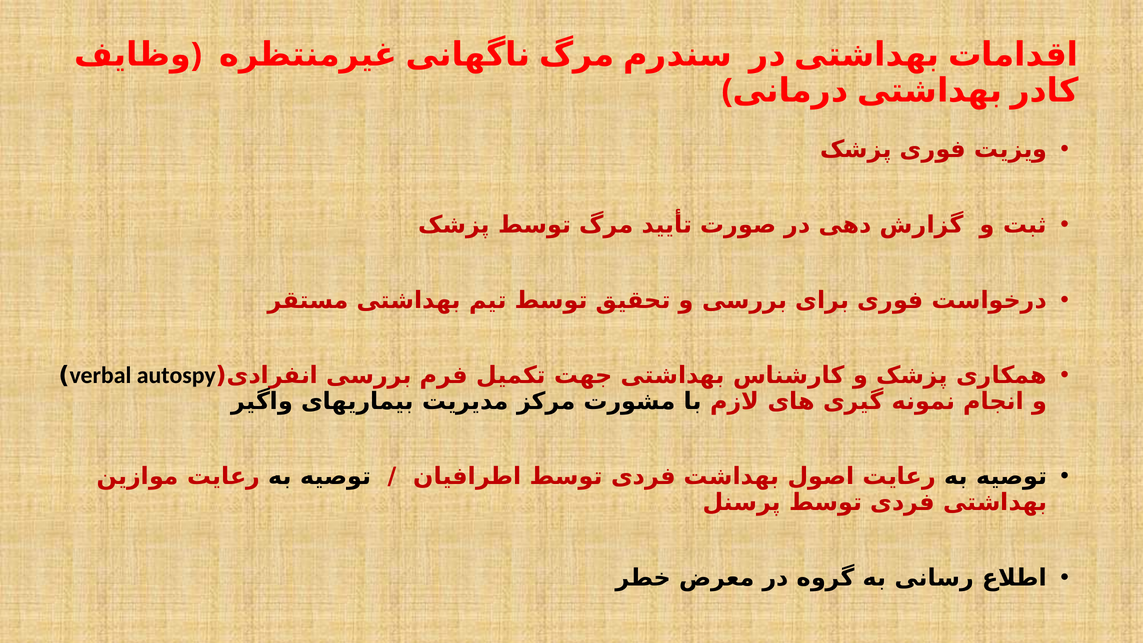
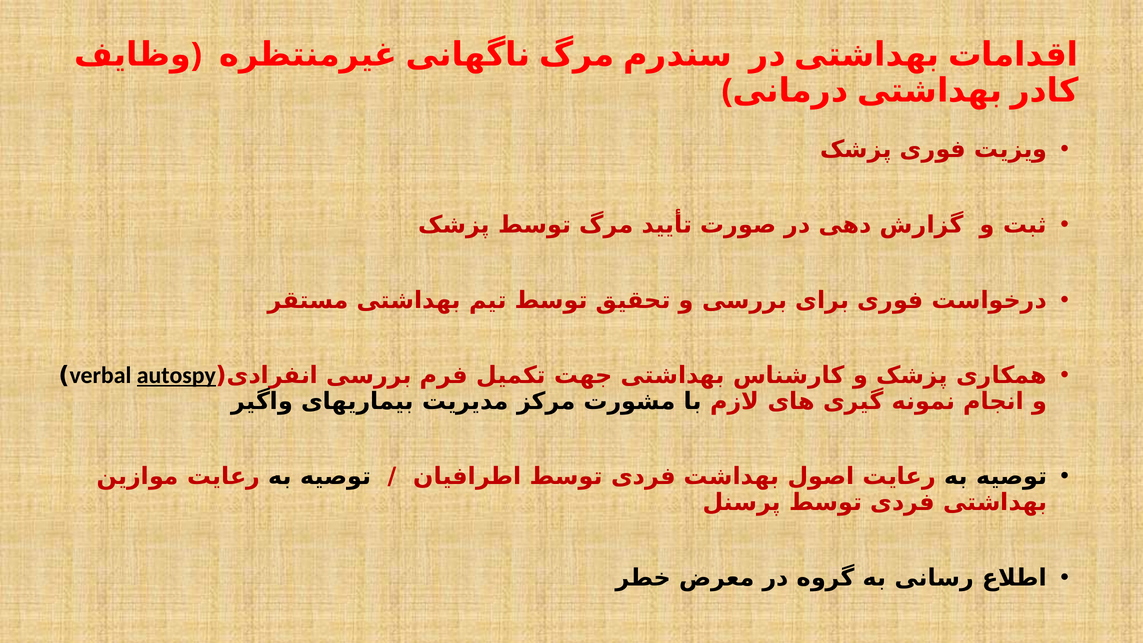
autospy underline: none -> present (176, 375)
